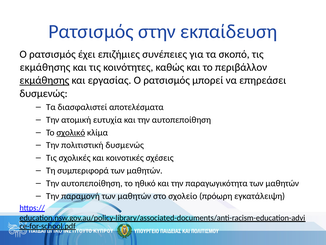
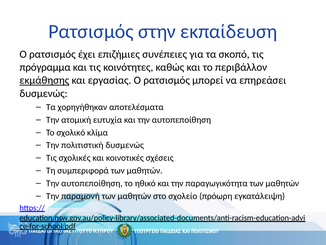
εκμάθησης: εκμάθησης -> πρόγραμμα (45, 67)
διασφαλιστεί: διασφαλιστεί -> χορηγήθηκαν (82, 107)
σχολικό underline: present -> none (71, 132)
